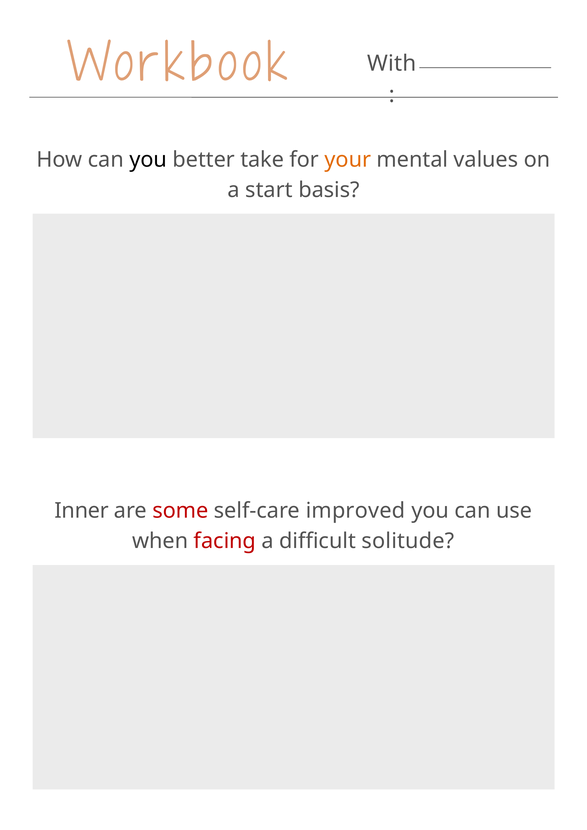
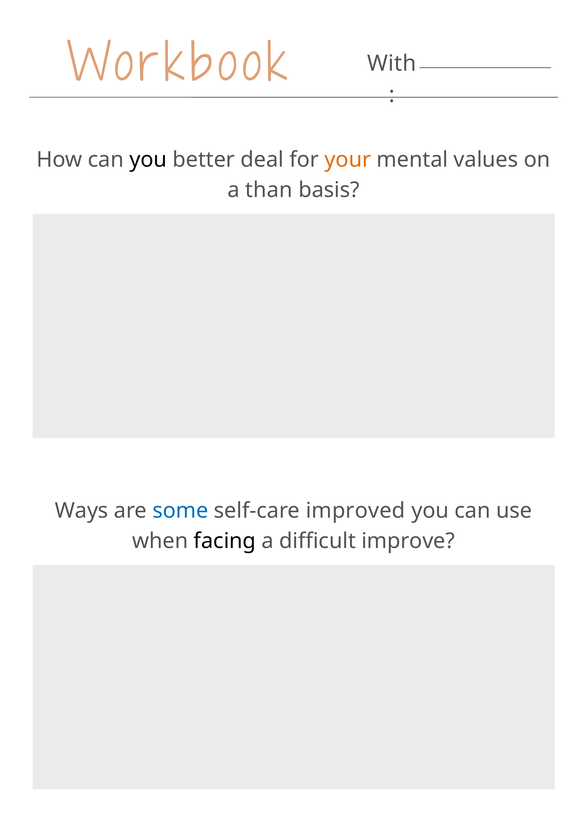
take: take -> deal (262, 160)
start: start -> than (269, 190)
Inner: Inner -> Ways (82, 511)
some colour: red -> blue (180, 511)
facing colour: red -> black (225, 541)
solitude: solitude -> improve (408, 541)
